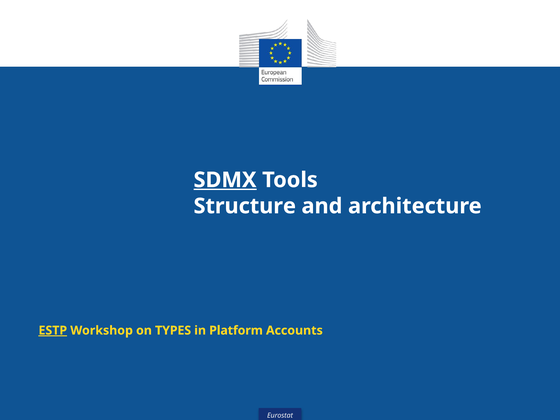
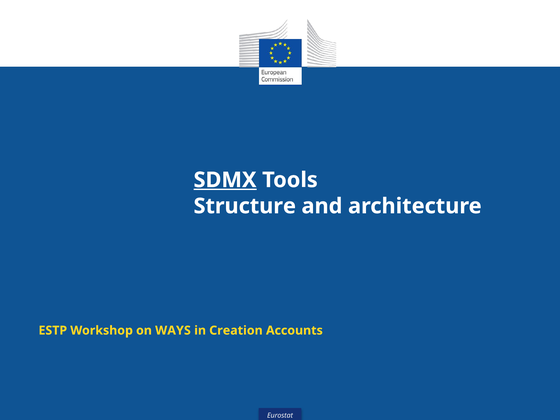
ESTP underline: present -> none (53, 330)
TYPES: TYPES -> WAYS (173, 330)
Platform: Platform -> Creation (236, 330)
